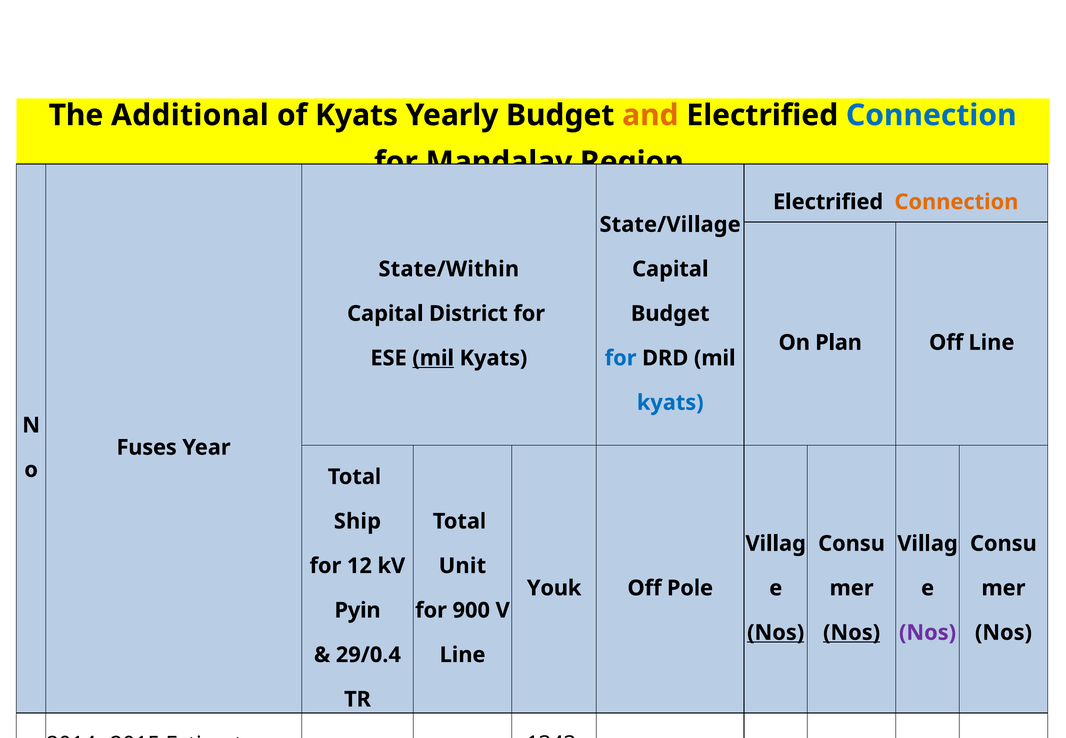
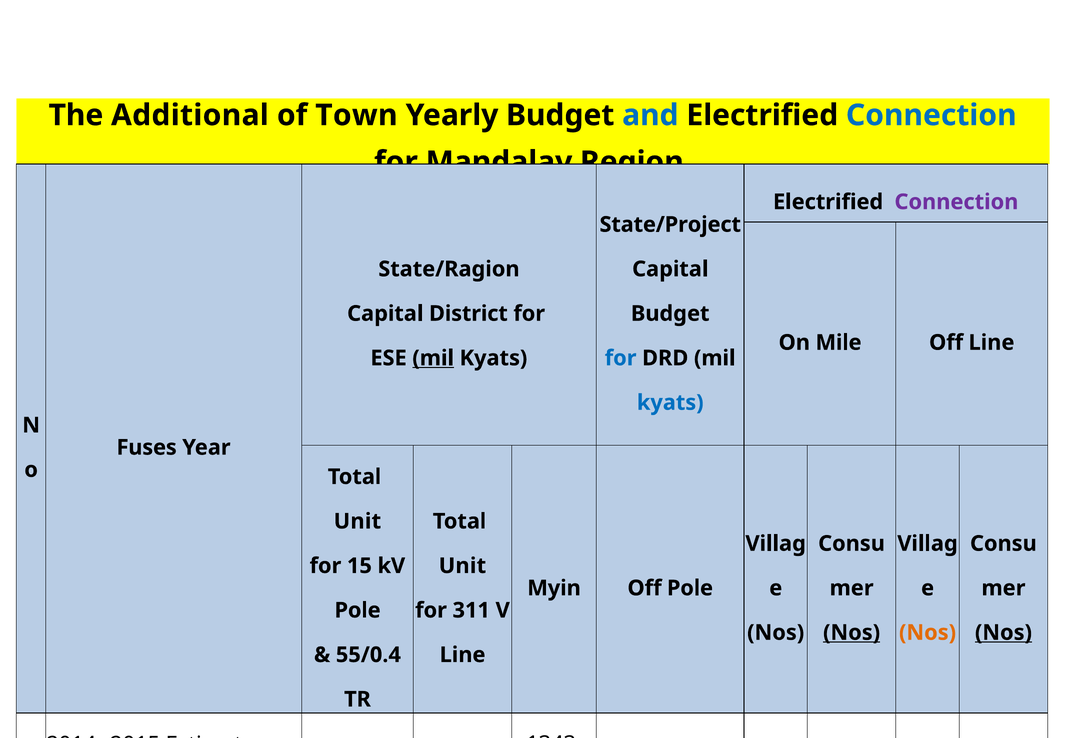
of Kyats: Kyats -> Town (356, 115)
and colour: orange -> blue (650, 115)
Connection colour: orange -> purple (956, 202)
State/Village: State/Village -> State/Project (670, 225)
State/Within: State/Within -> State/Ragion (449, 269)
Plan: Plan -> Mile (839, 343)
Ship: Ship -> Unit (357, 521)
12: 12 -> 15 (359, 566)
Youk: Youk -> Myin (554, 588)
Pyin: Pyin -> Pole (358, 610)
900: 900 -> 311 (471, 610)
Nos underline: present -> none (776, 633)
Nos colour: purple -> orange (928, 633)
Nos underline: none -> present (1003, 633)
29/0.4: 29/0.4 -> 55/0.4 (368, 655)
